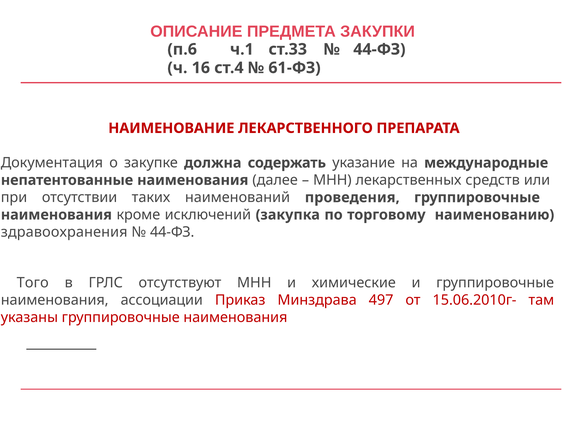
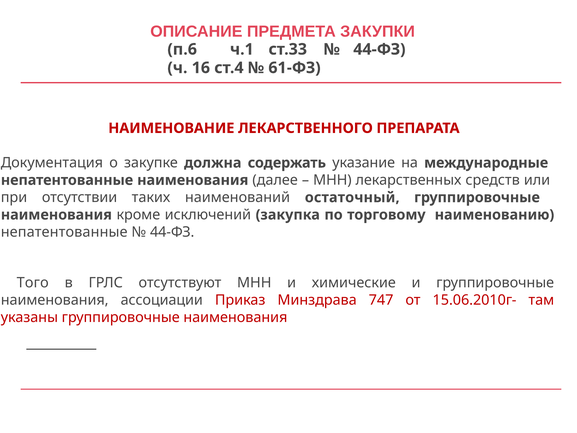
проведения: проведения -> остаточный (352, 197)
здравоохранения: здравоохранения -> непатентованные (64, 232)
497: 497 -> 747 (381, 300)
